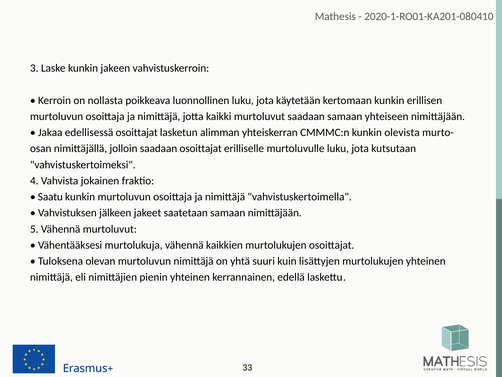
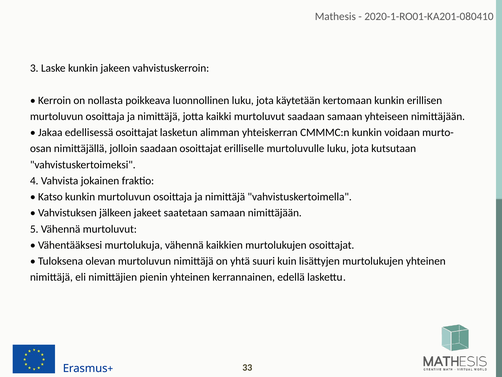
olevista: olevista -> voidaan (402, 132)
Saatu: Saatu -> Katso (50, 197)
